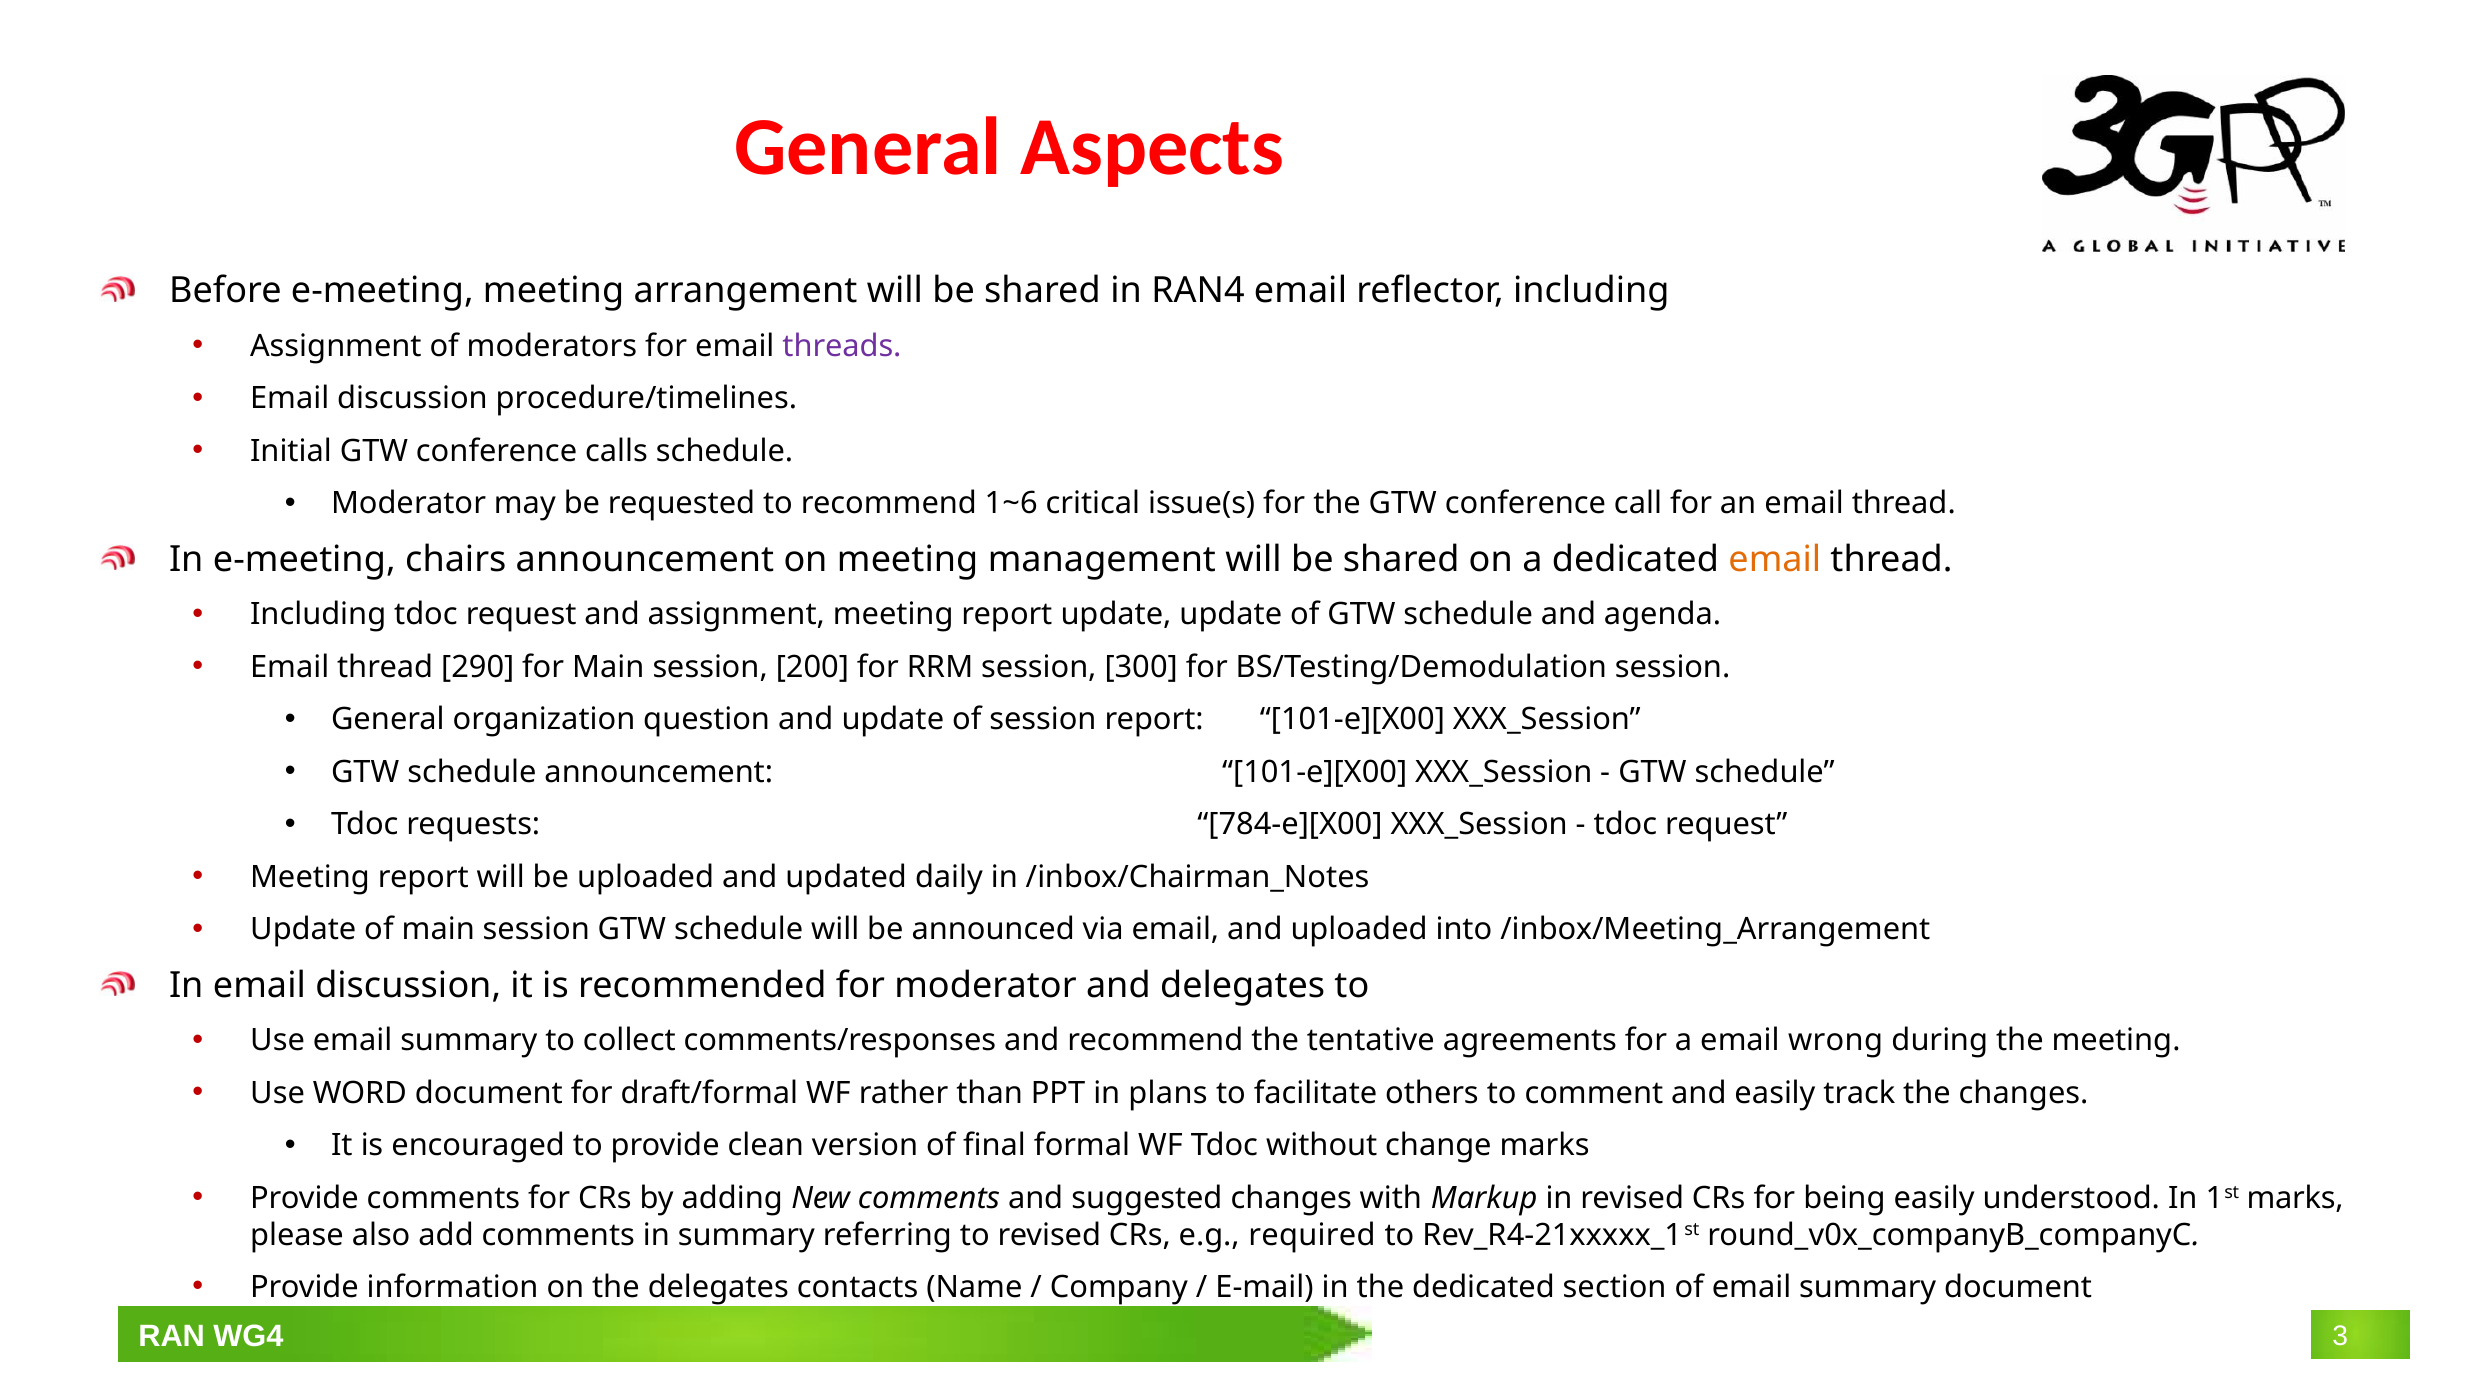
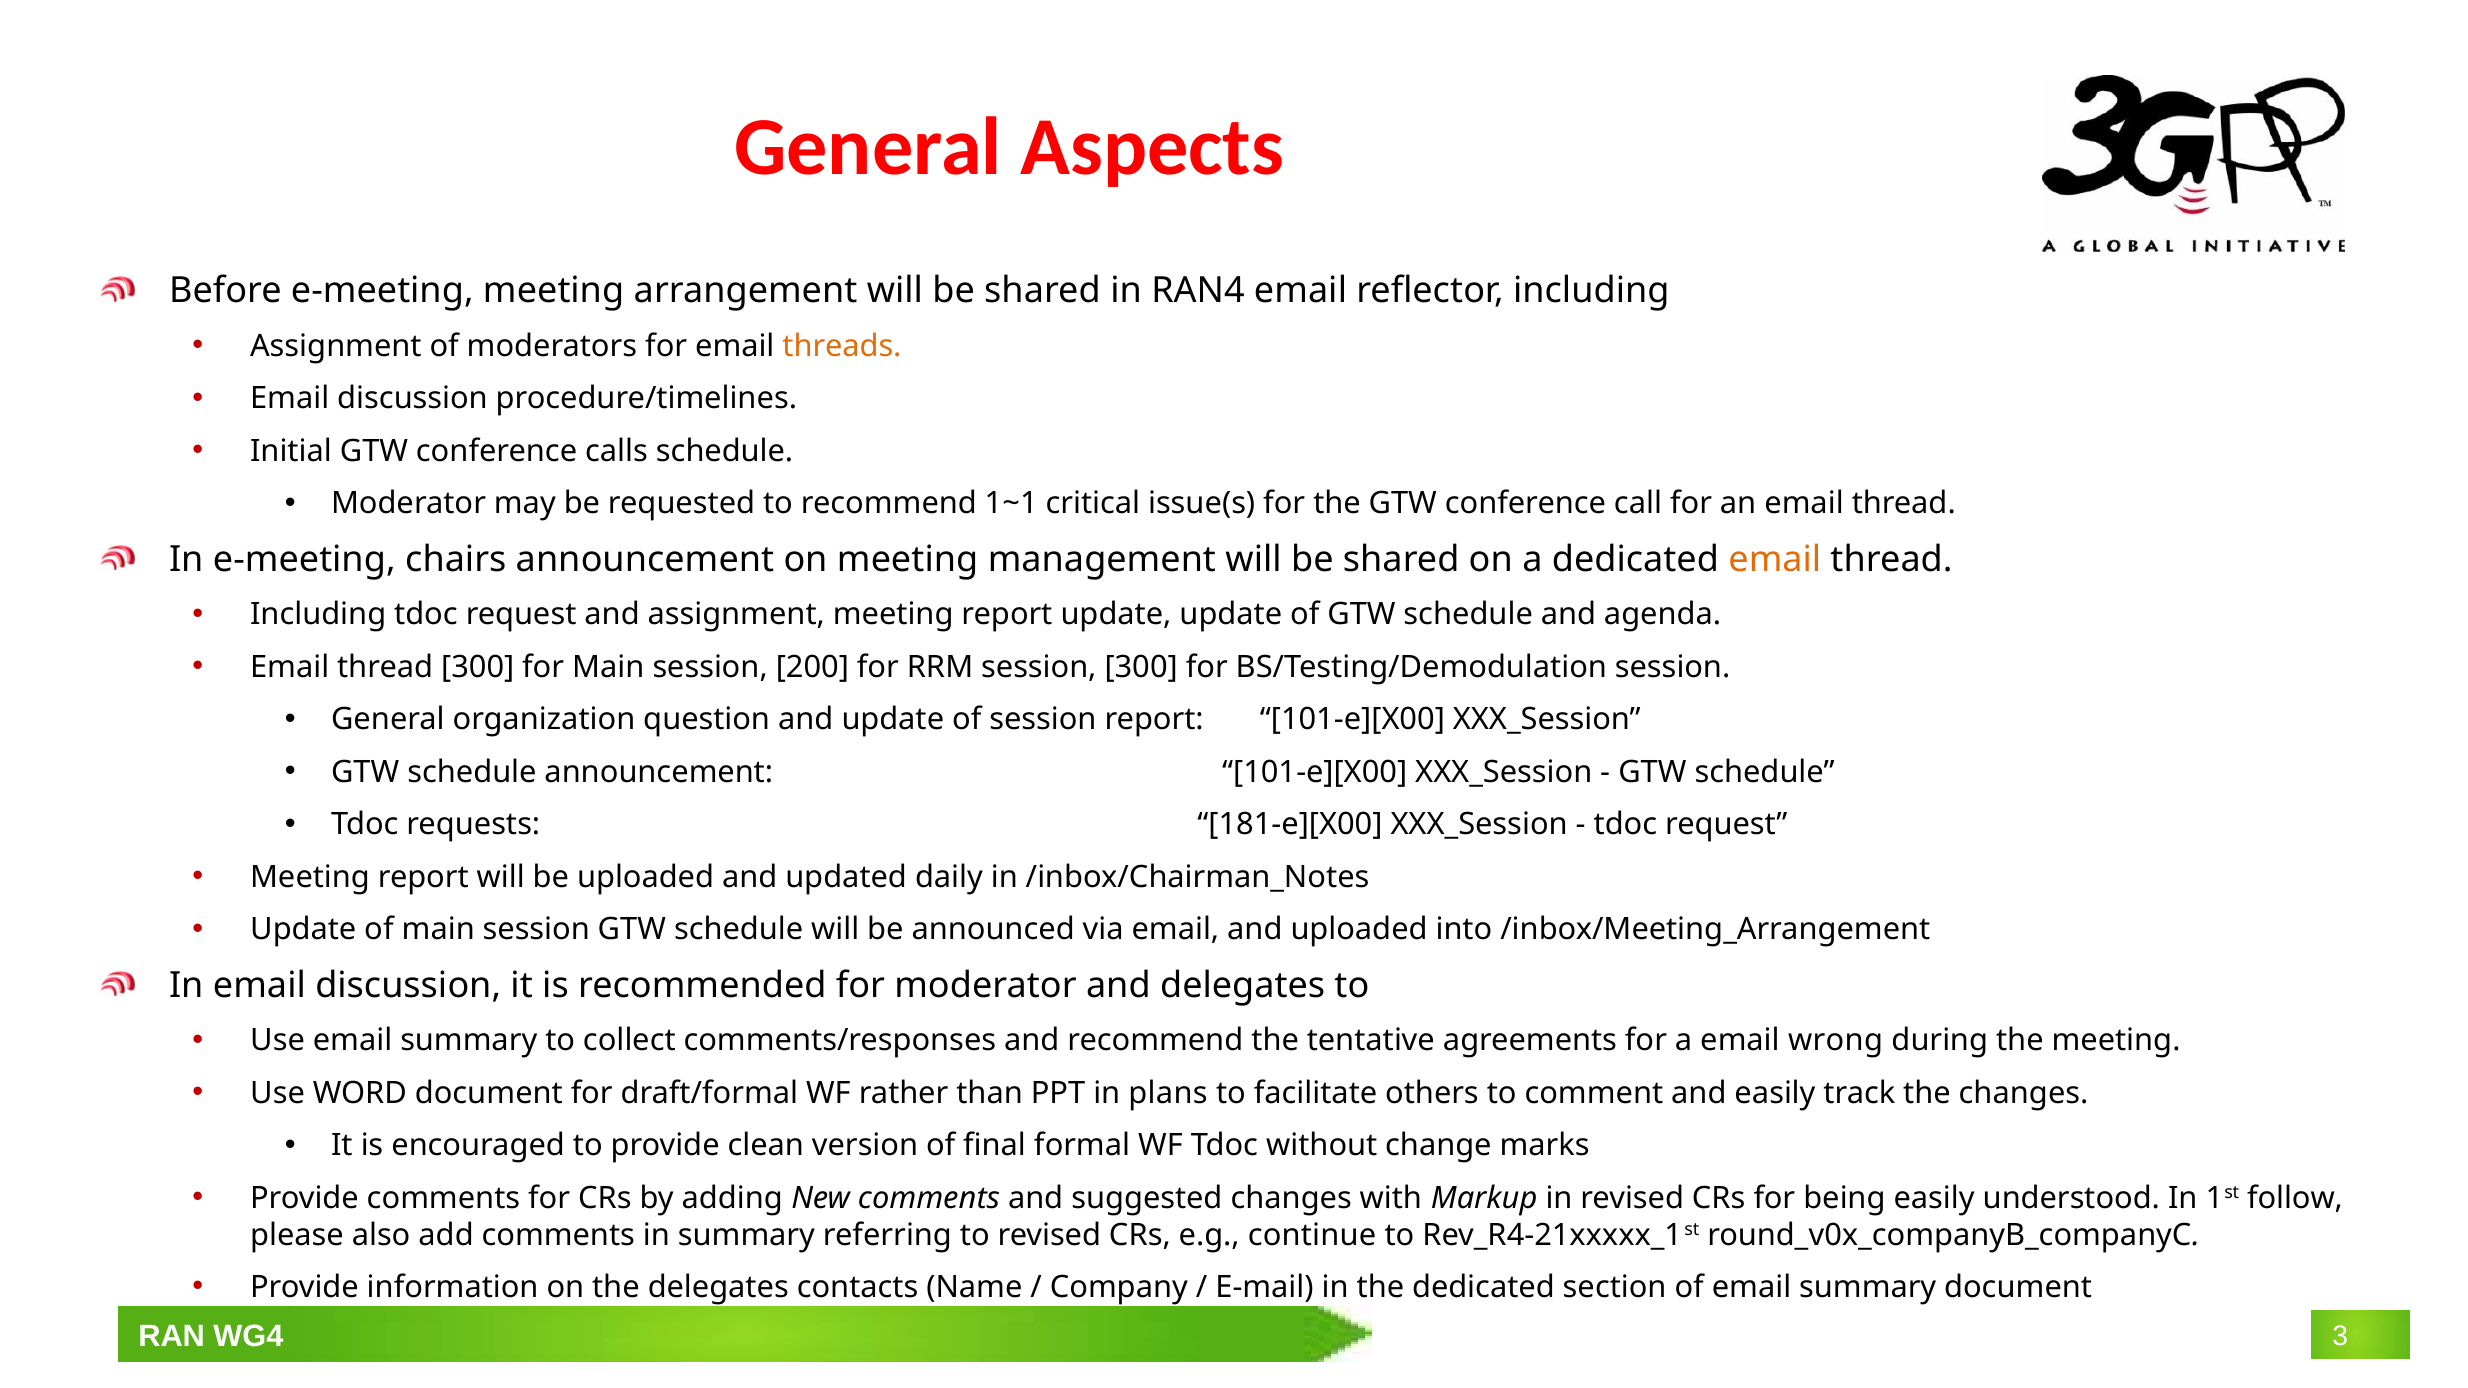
threads colour: purple -> orange (842, 346)
1~6: 1~6 -> 1~1 (1011, 504)
thread 290: 290 -> 300 (478, 667)
784-e][X00: 784-e][X00 -> 181-e][X00 (1290, 825)
1st marks: marks -> follow (2295, 1198)
required: required -> continue (1312, 1235)
